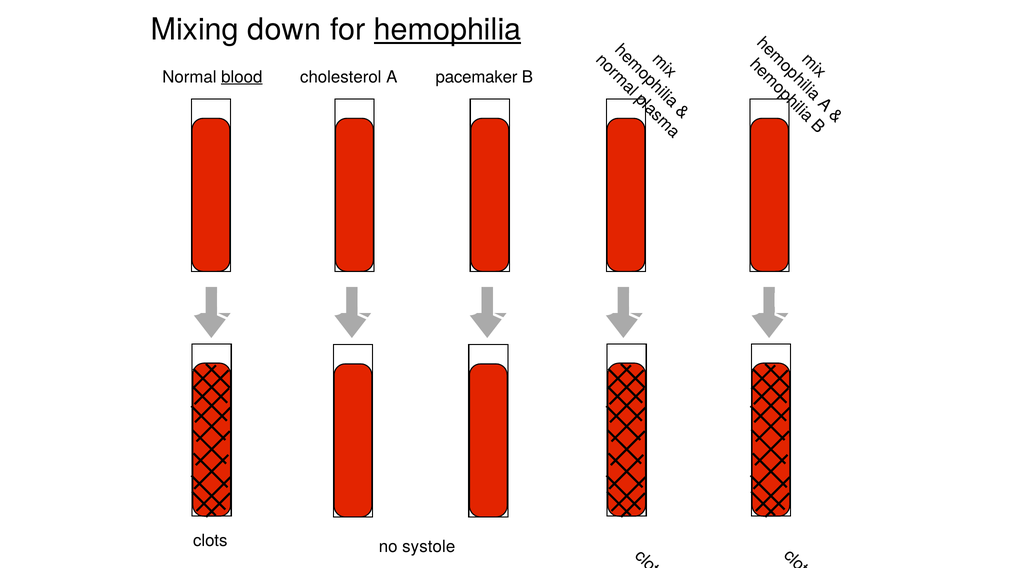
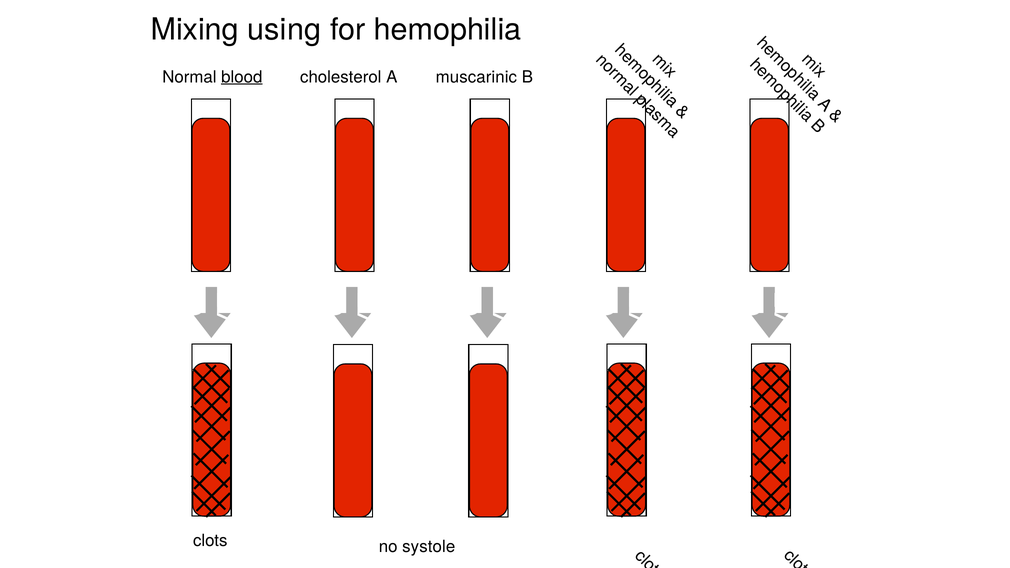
down: down -> using (284, 30)
hemophilia underline: present -> none (448, 30)
pacemaker: pacemaker -> muscarinic (476, 77)
